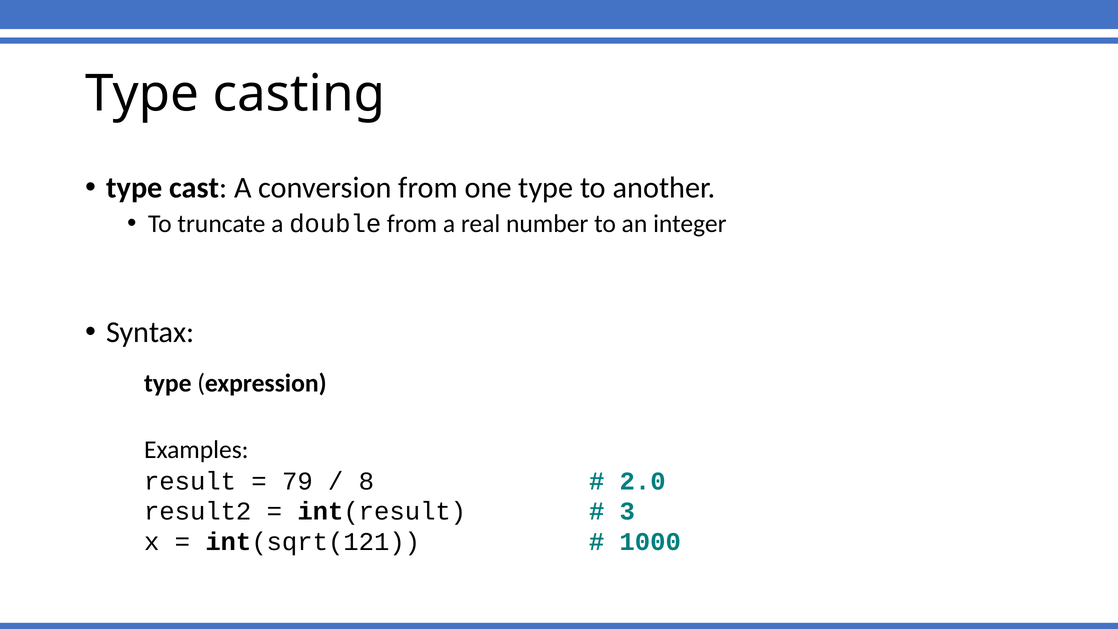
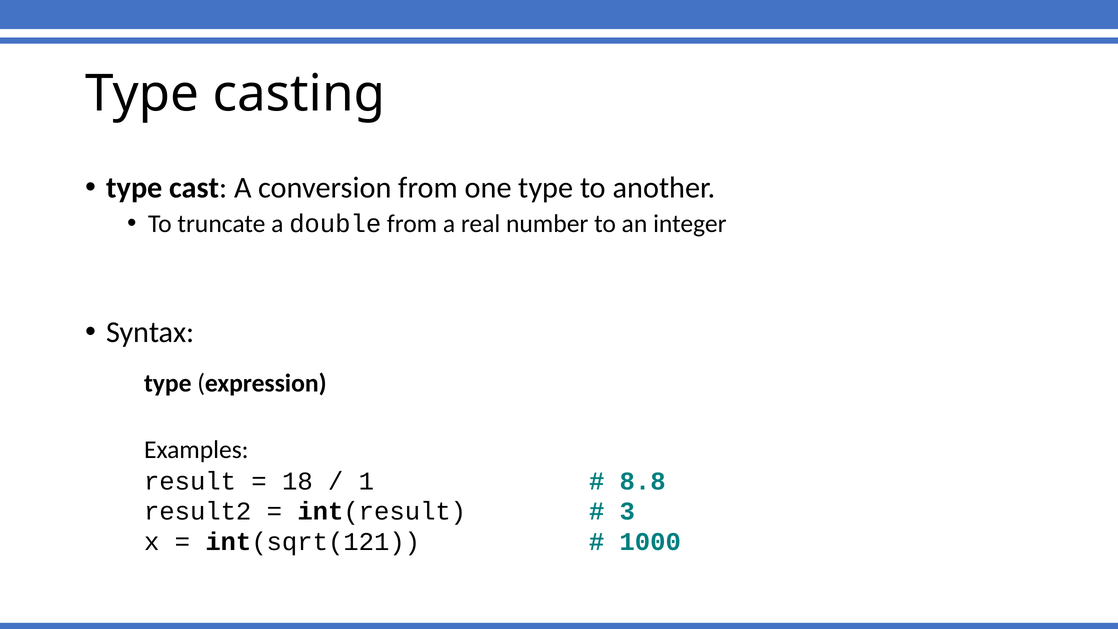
79: 79 -> 18 (297, 481)
8: 8 -> 1 (366, 481)
2.0: 2.0 -> 8.8 (643, 481)
